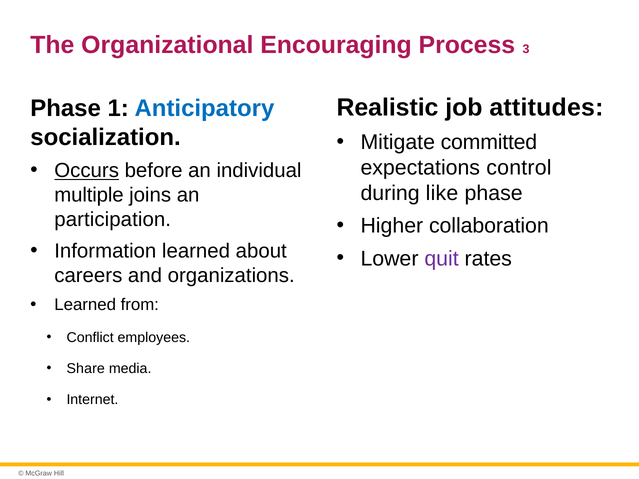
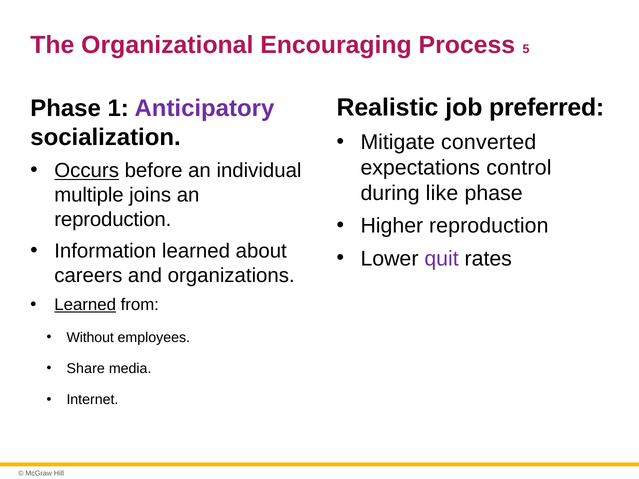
3: 3 -> 5 (526, 49)
attitudes: attitudes -> preferred (547, 108)
Anticipatory colour: blue -> purple (204, 108)
committed: committed -> converted (489, 142)
participation: participation -> reproduction (113, 220)
Higher collaboration: collaboration -> reproduction (489, 226)
Learned underline: none -> present (85, 305)
Conflict: Conflict -> Without (90, 338)
